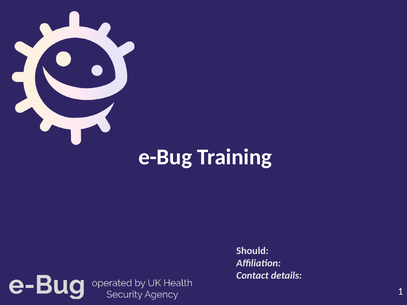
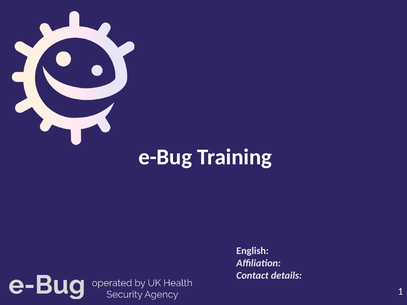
Should: Should -> English (253, 251)
